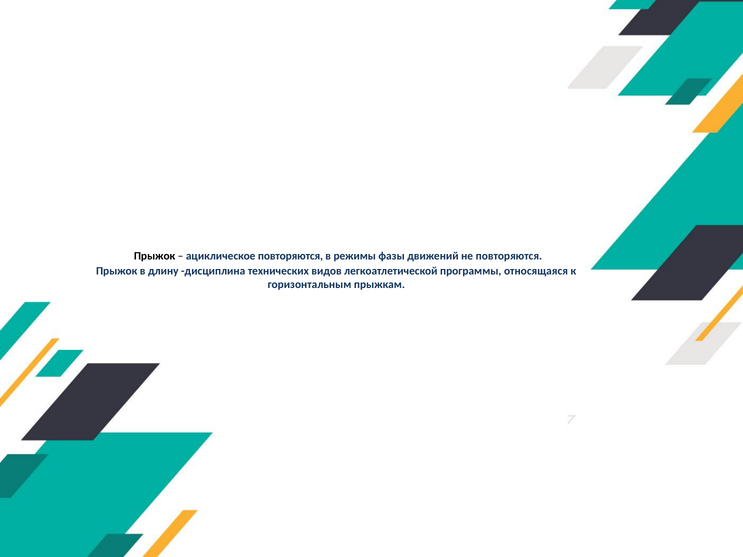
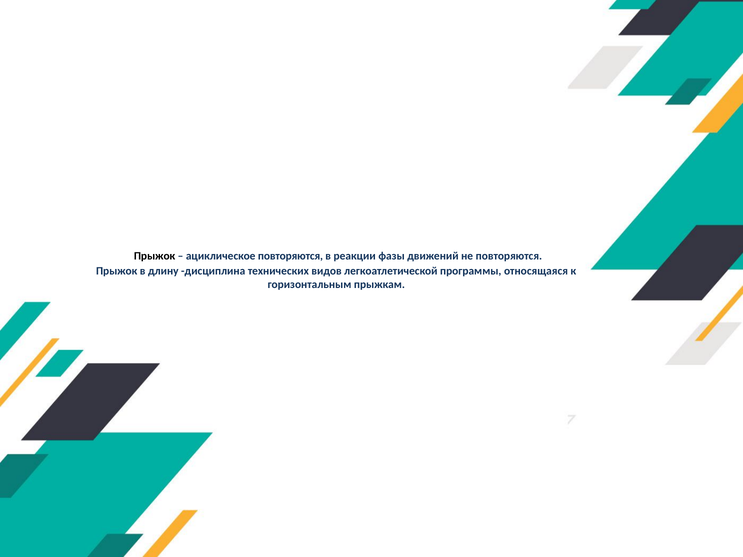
режимы: режимы -> реакции (355, 256)
